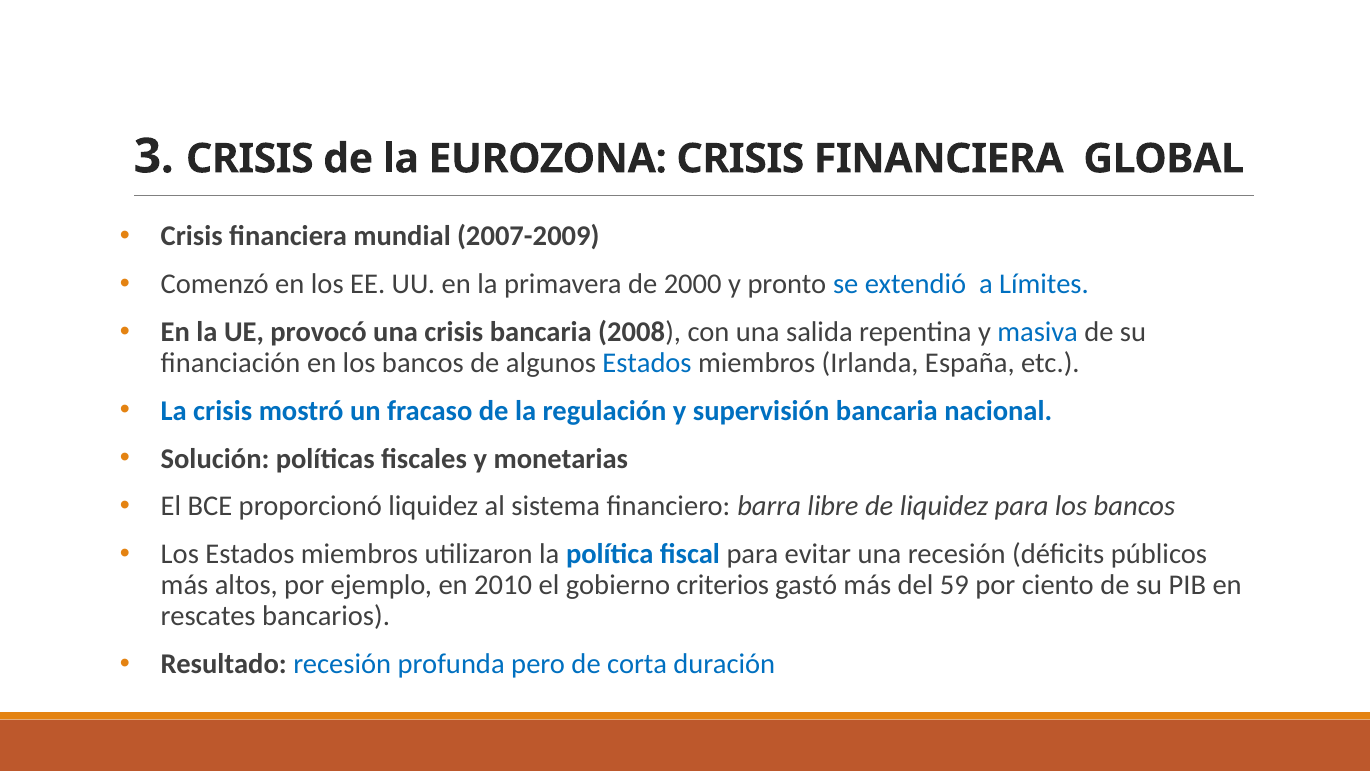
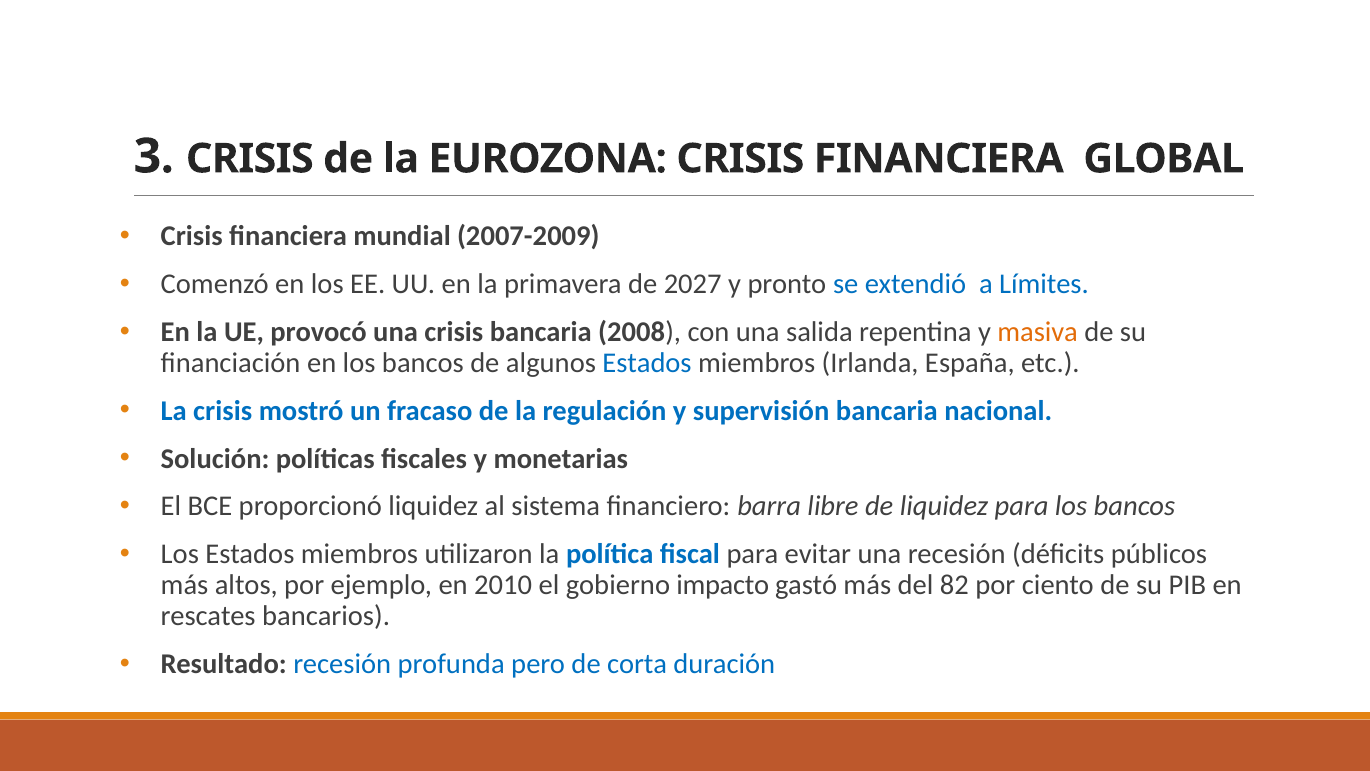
2000: 2000 -> 2027 (693, 284)
masiva colour: blue -> orange (1038, 332)
criterios: criterios -> impacto (723, 585)
59: 59 -> 82 (954, 585)
